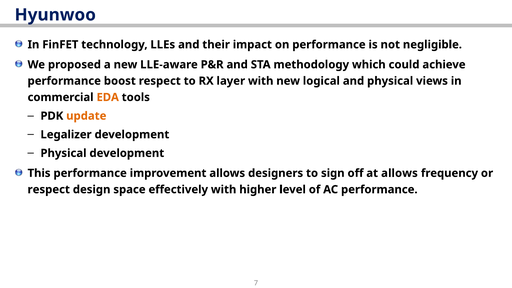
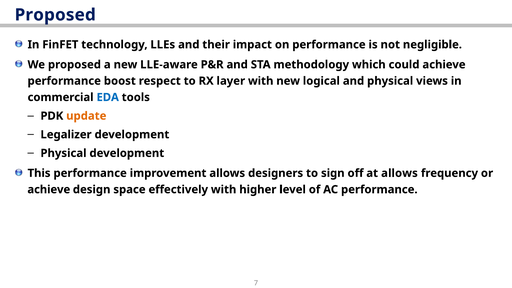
Hyunwoo: Hyunwoo -> Proposed (55, 15)
EDA colour: orange -> blue (108, 97)
respect: respect -> achieve (49, 190)
